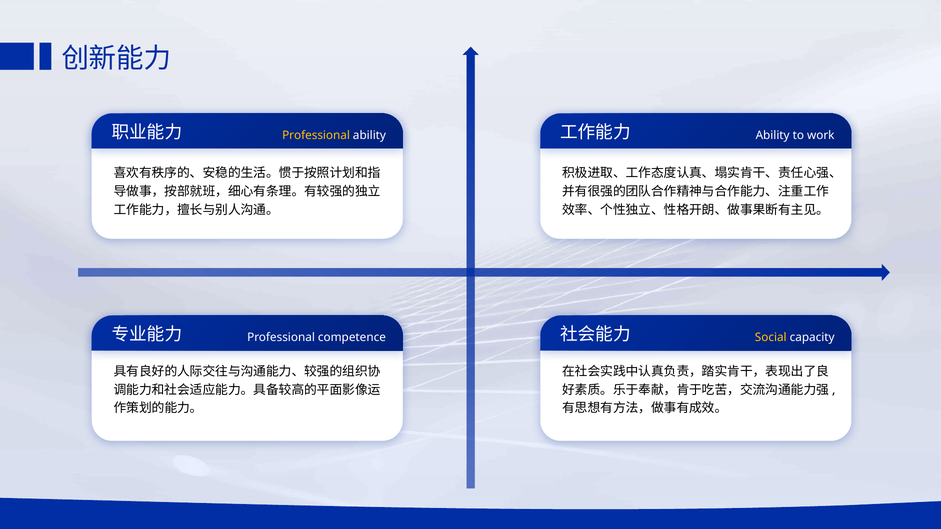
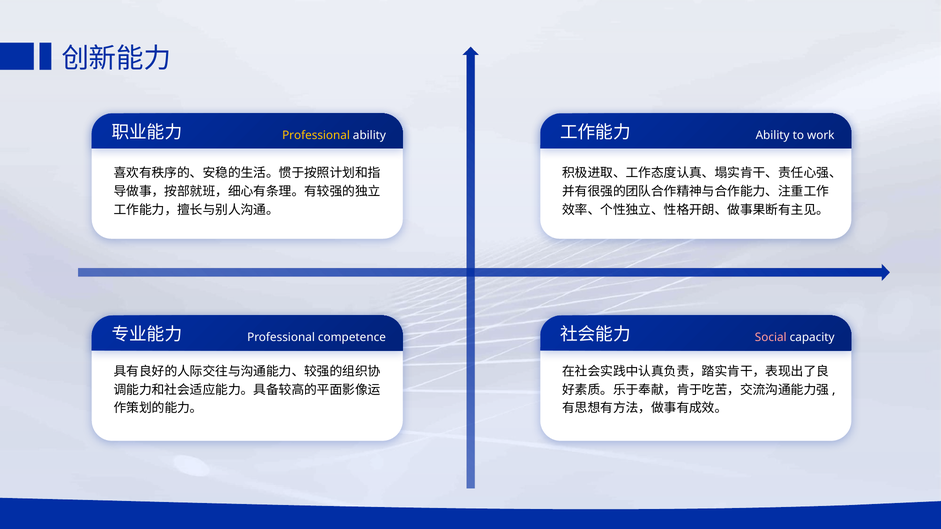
Social colour: yellow -> pink (771, 338)
